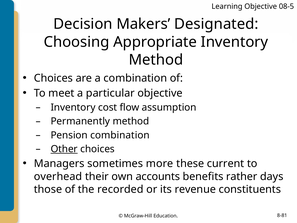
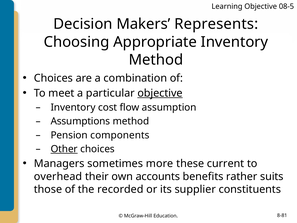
Designated: Designated -> Represents (216, 24)
objective underline: none -> present (160, 93)
Permanently: Permanently -> Assumptions (80, 121)
Pension combination: combination -> components (120, 135)
days: days -> suits (272, 176)
revenue: revenue -> supplier (195, 189)
